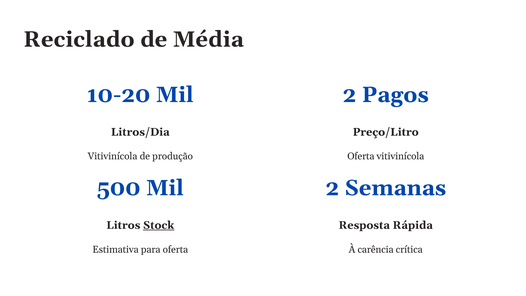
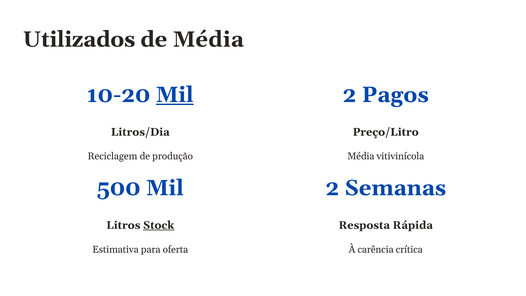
Reciclado: Reciclado -> Utilizados (79, 39)
Mil underline: none -> present (175, 95)
Vitivinícola: Vitivinícola -> Reciclagem (113, 156)
Oferta: Oferta -> Média (361, 156)
